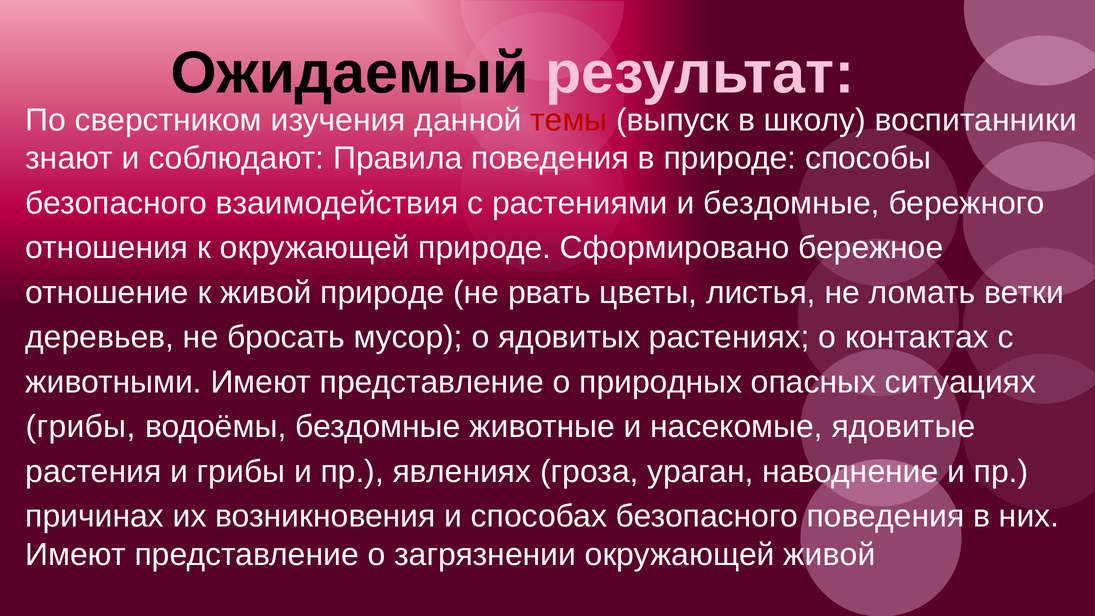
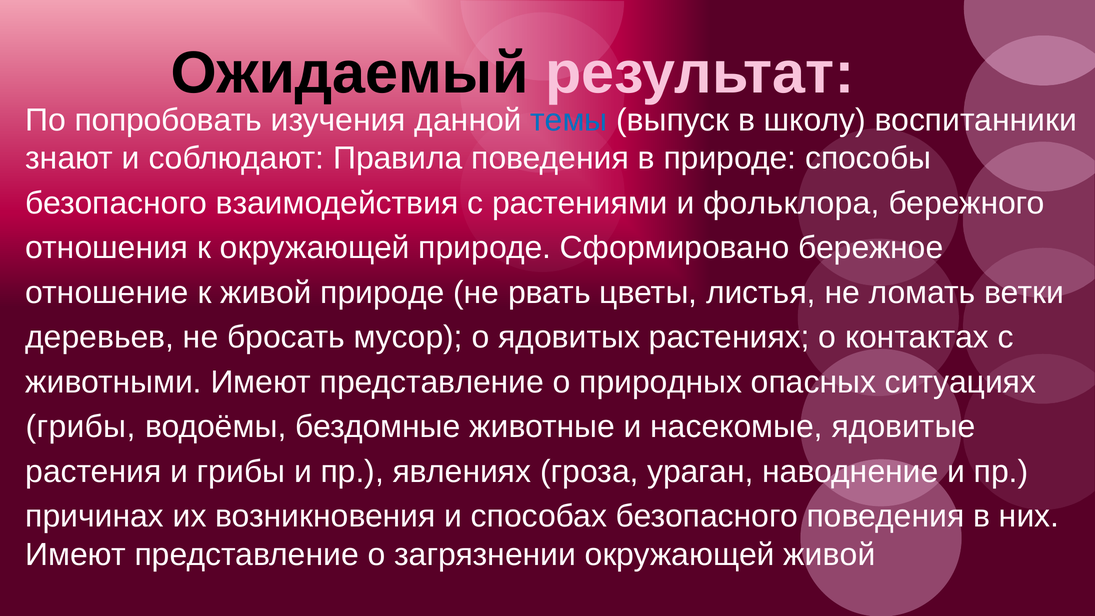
сверстником: сверстником -> попробовать (168, 120)
темы colour: red -> blue (569, 120)
и бездомные: бездомные -> фольклора (791, 203)
